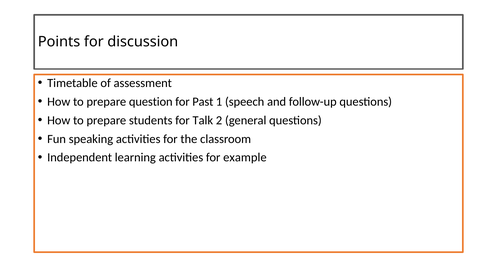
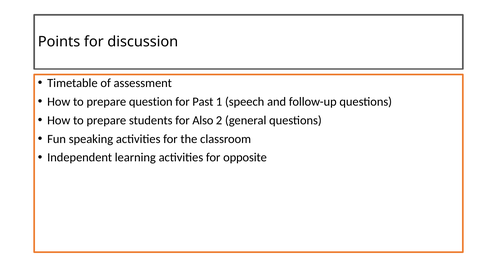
Talk: Talk -> Also (203, 120)
example: example -> opposite (245, 157)
